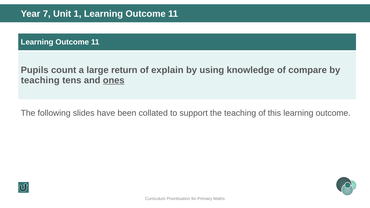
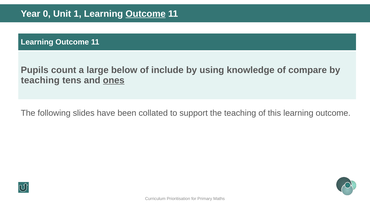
7: 7 -> 0 (47, 14)
Outcome underline: none -> present (146, 14)
return: return -> below (124, 70)
explain: explain -> include (167, 70)
